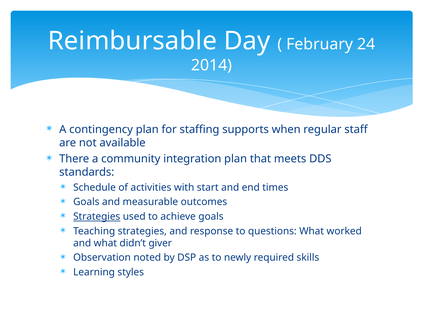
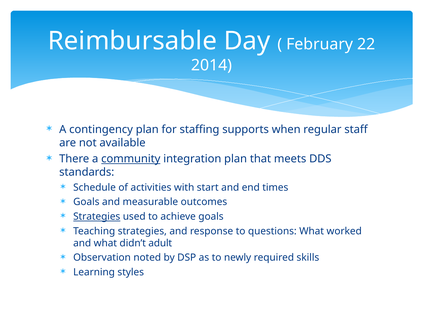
24: 24 -> 22 (366, 44)
community underline: none -> present (131, 159)
giver: giver -> adult (160, 243)
